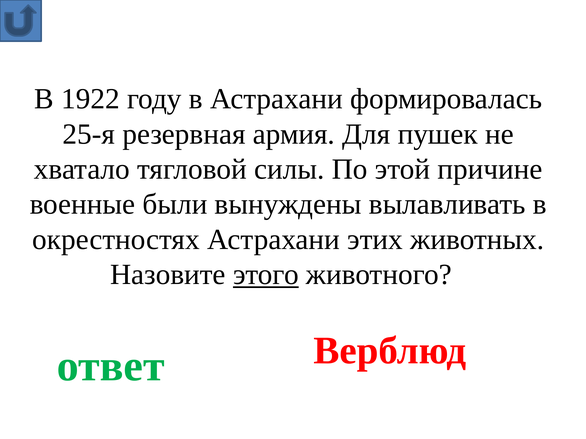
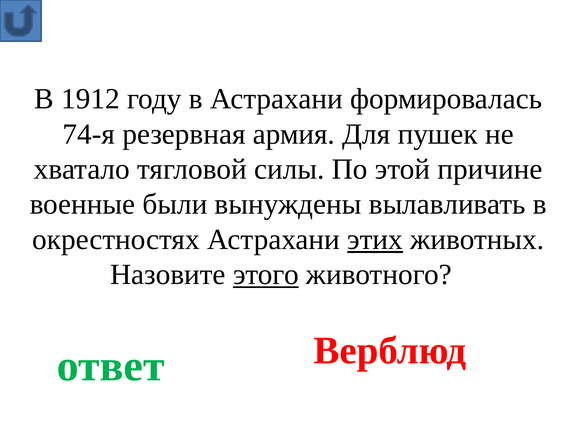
1922: 1922 -> 1912 (90, 99)
25-я: 25-я -> 74-я (89, 134)
этих underline: none -> present (375, 240)
